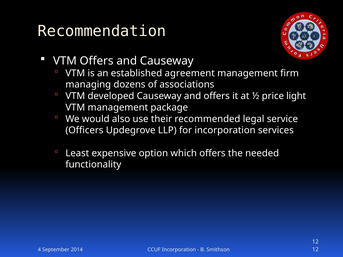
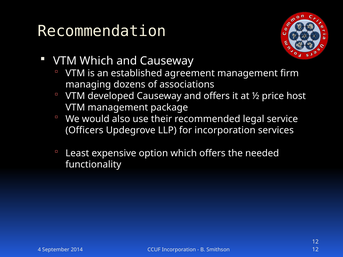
VTM Offers: Offers -> Which (97, 61)
light: light -> host (296, 96)
